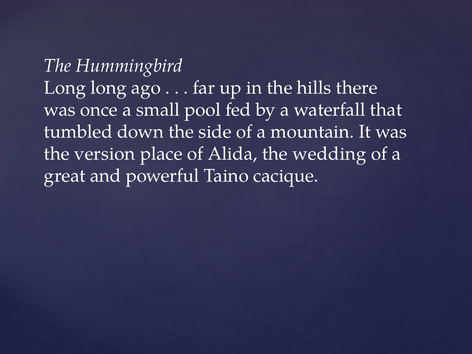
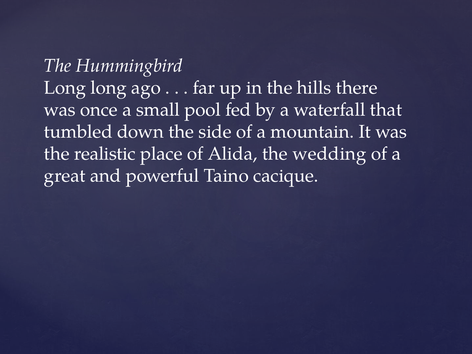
version: version -> realistic (105, 154)
